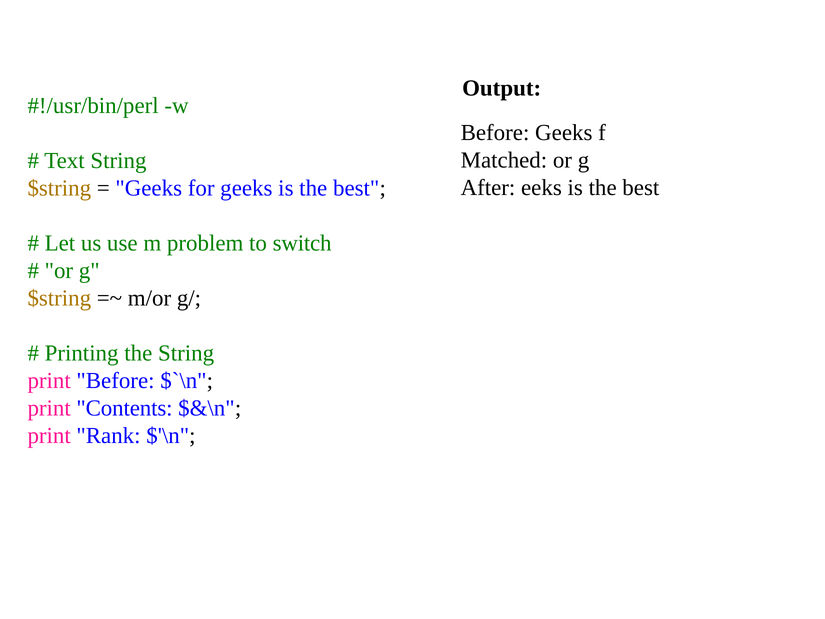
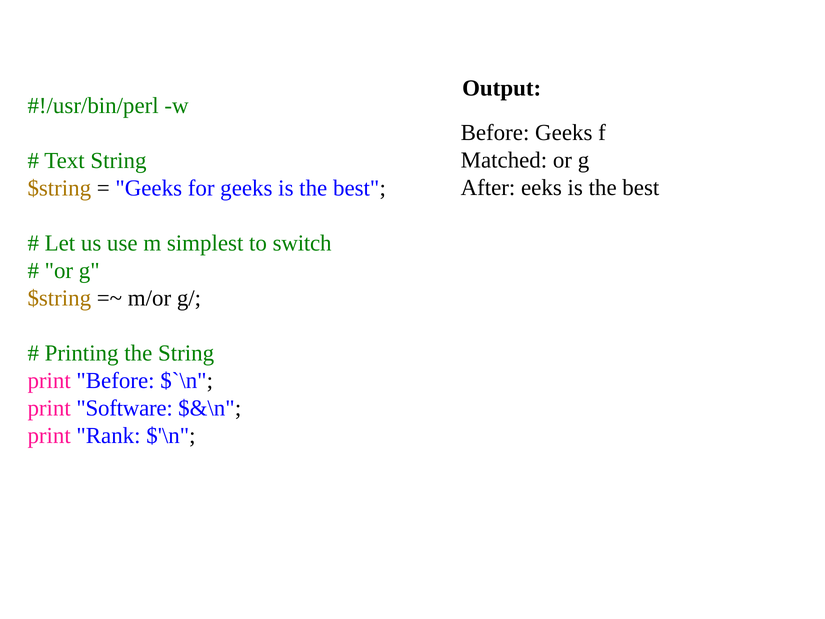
problem: problem -> simplest (205, 243)
Contents: Contents -> Software (125, 408)
